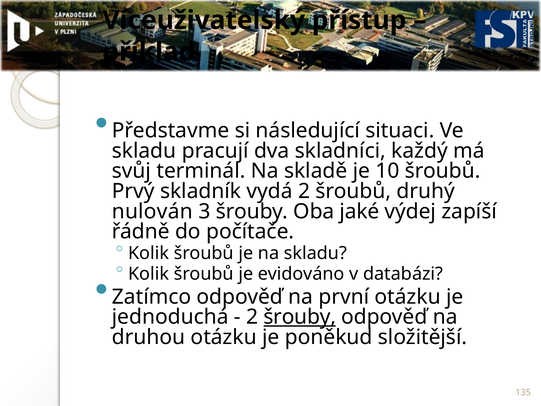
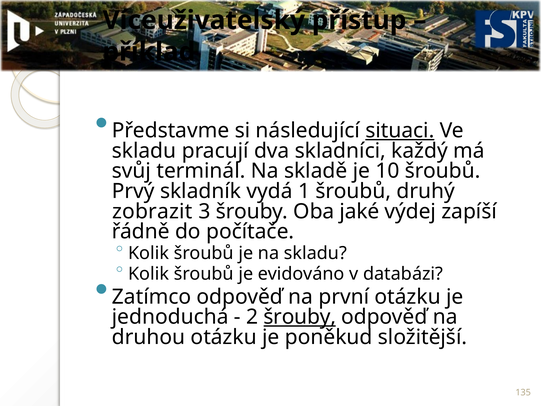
situaci underline: none -> present (400, 130)
vydá 2: 2 -> 1 (304, 191)
nulován: nulován -> zobrazit (152, 211)
